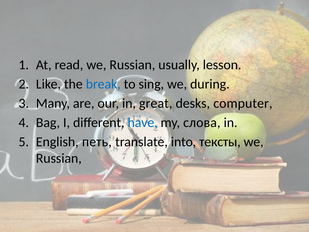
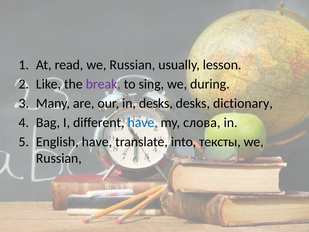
break colour: blue -> purple (103, 84)
in great: great -> desks (156, 103)
computer: computer -> dictionary (243, 103)
English петь: петь -> have (97, 142)
